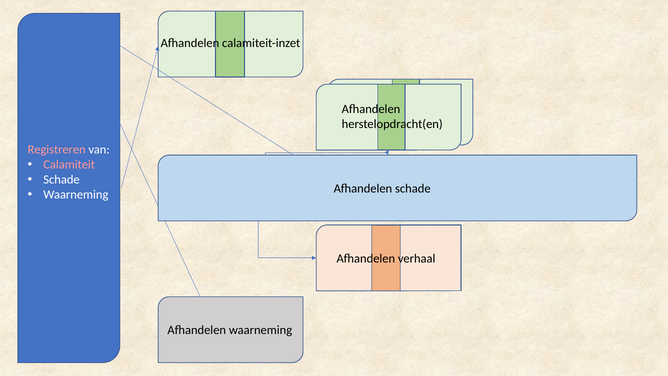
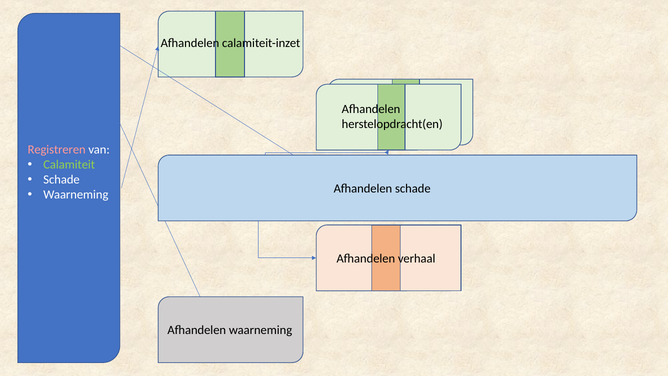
Calamiteit colour: pink -> light green (69, 164)
